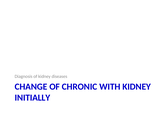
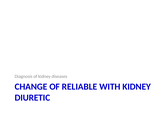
CHRONIC: CHRONIC -> RELIABLE (80, 86)
INITIALLY: INITIALLY -> DIURETIC (32, 97)
